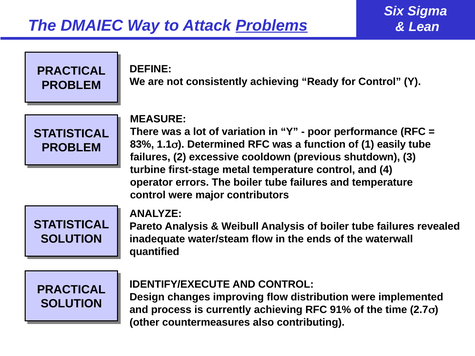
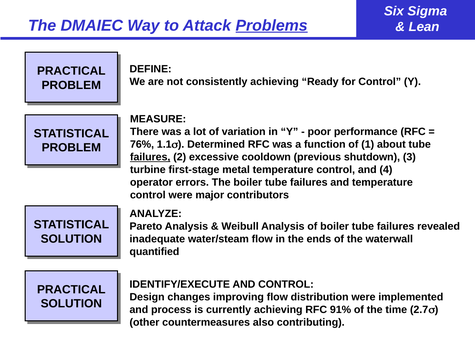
83%: 83% -> 76% (142, 144)
easily: easily -> about (391, 144)
failures underline: none -> present (150, 157)
